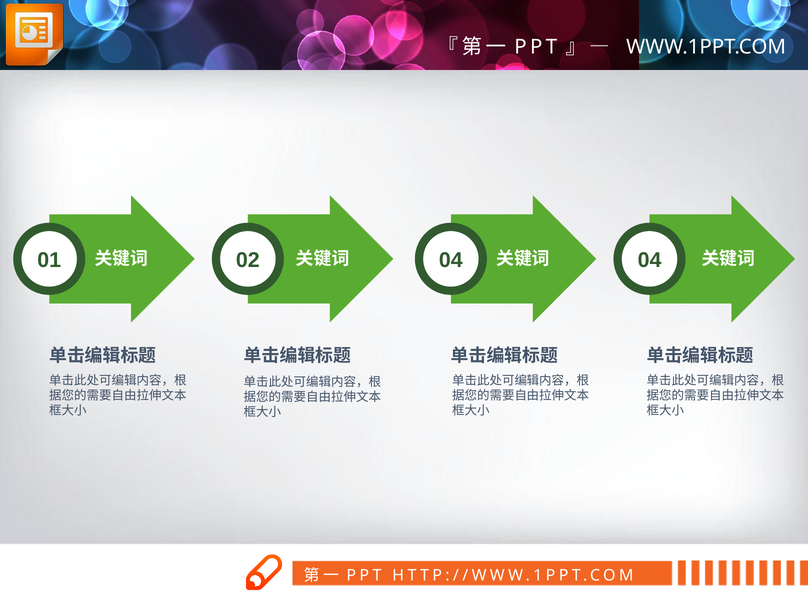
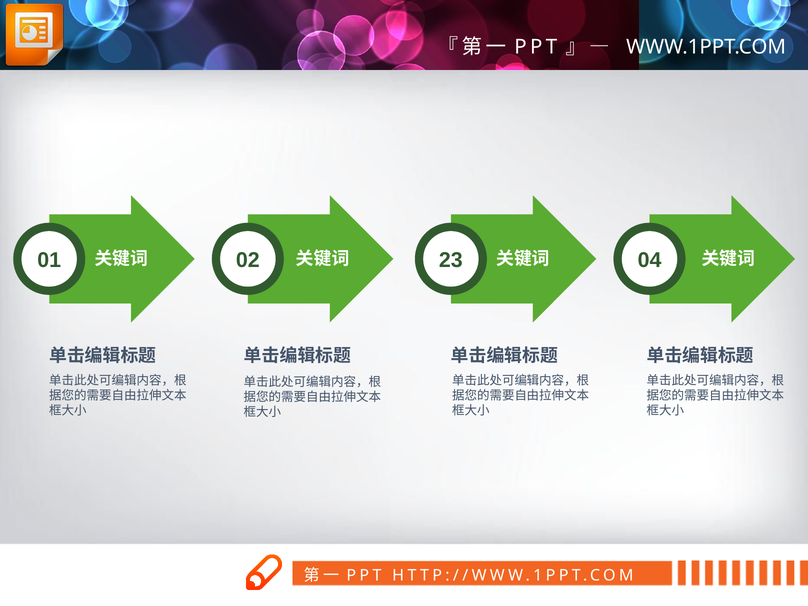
04: 04 -> 23 (451, 260)
